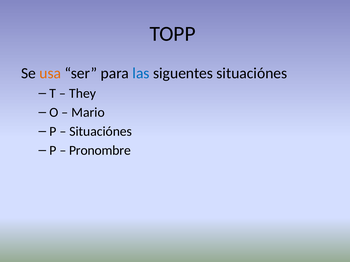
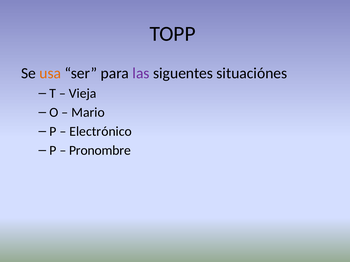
las colour: blue -> purple (141, 73)
They: They -> Vieja (83, 94)
Situaciónes: Situaciónes -> Electrónico (101, 132)
